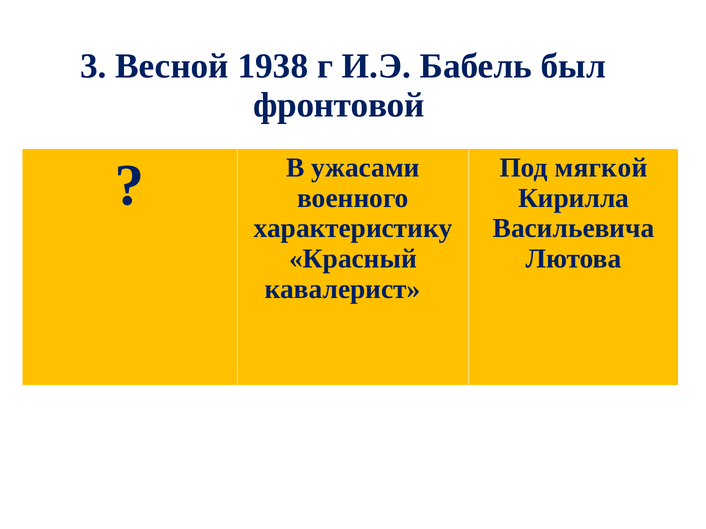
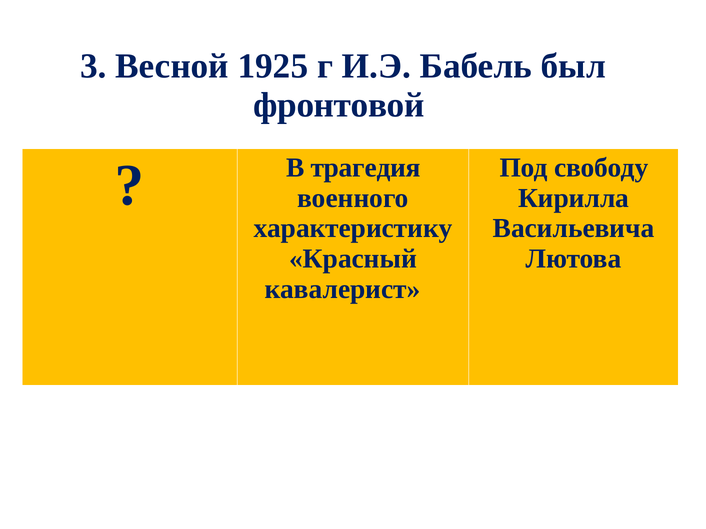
1938: 1938 -> 1925 (273, 66)
мягкой: мягкой -> свободу (601, 168)
ужасами: ужасами -> трагедия (366, 168)
